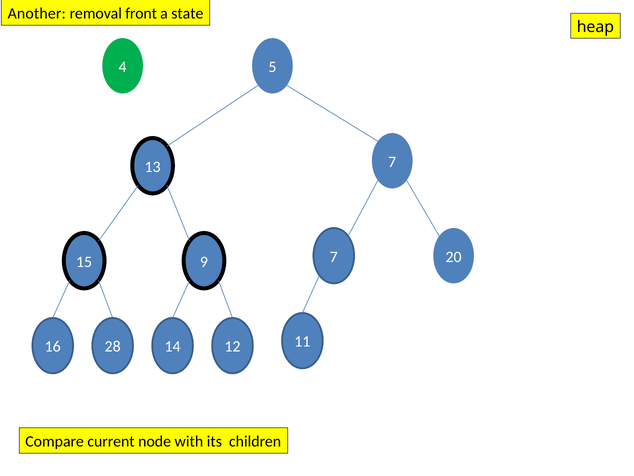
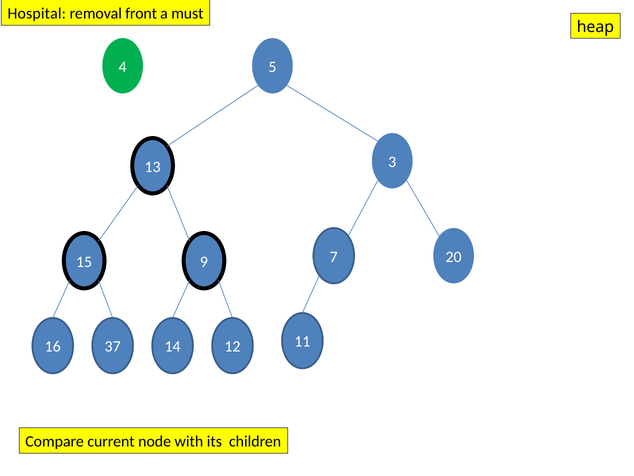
Another: Another -> Hospital (37, 14)
state: state -> must (187, 14)
13 7: 7 -> 3 (392, 162)
28: 28 -> 37 (113, 346)
